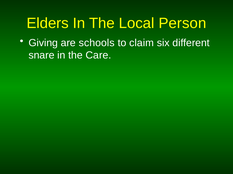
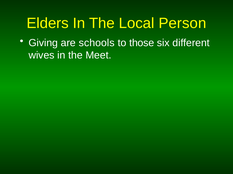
claim: claim -> those (142, 43)
snare: snare -> wives (41, 55)
Care: Care -> Meet (98, 55)
